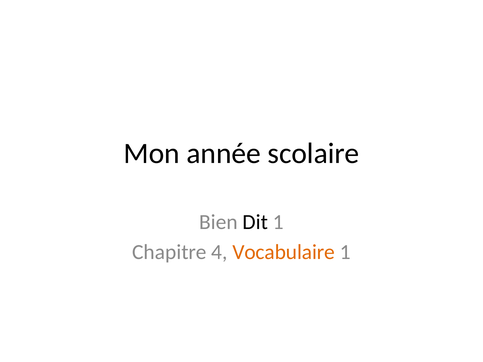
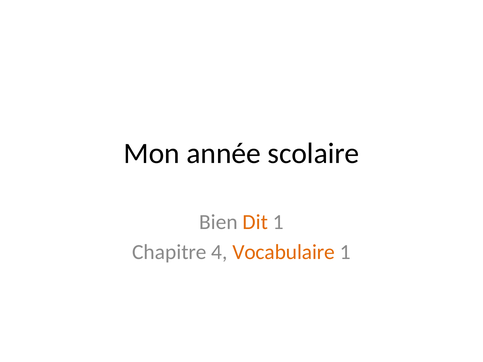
Dit colour: black -> orange (255, 222)
